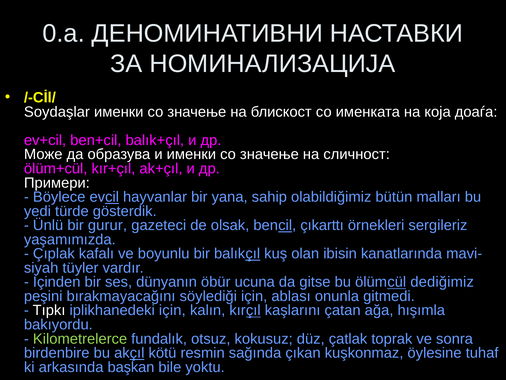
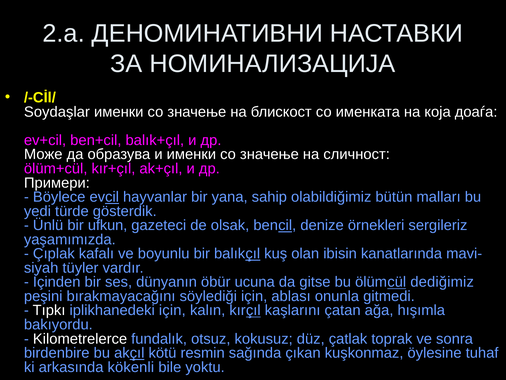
0.a: 0.a -> 2.a (64, 33)
gurur: gurur -> ufkun (108, 225)
çıkarttı: çıkarttı -> denize (322, 225)
Kilometrelerce colour: light green -> white (80, 338)
başkan: başkan -> kökenli (131, 367)
